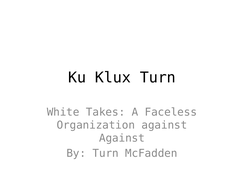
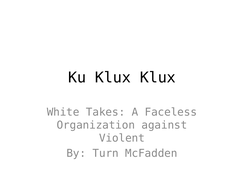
Klux Turn: Turn -> Klux (158, 78)
Against: Against -> Violent (122, 138)
